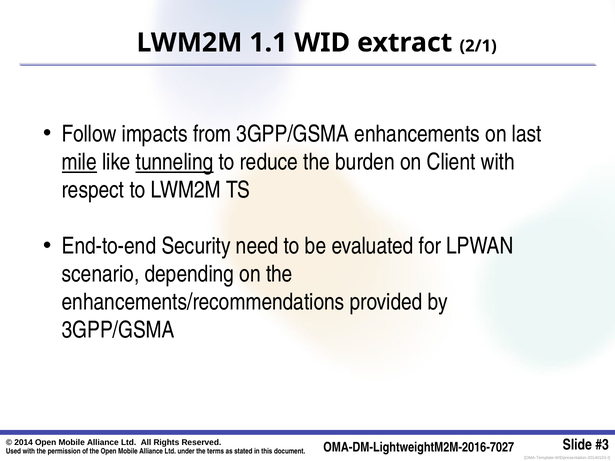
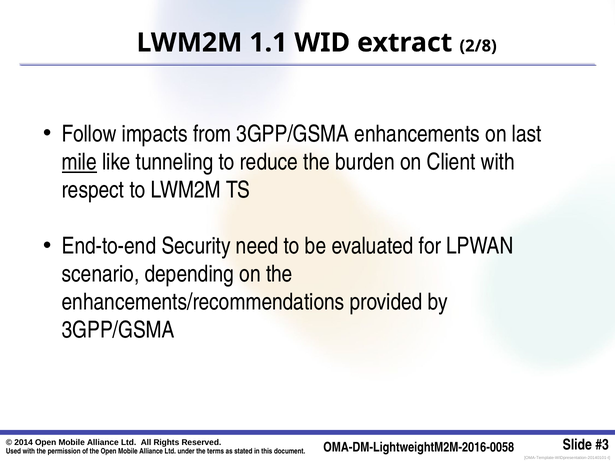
2/1: 2/1 -> 2/8 (478, 46)
tunneling underline: present -> none (175, 162)
OMA-DM-LightweightM2M-2016-7027: OMA-DM-LightweightM2M-2016-7027 -> OMA-DM-LightweightM2M-2016-0058 (419, 448)
